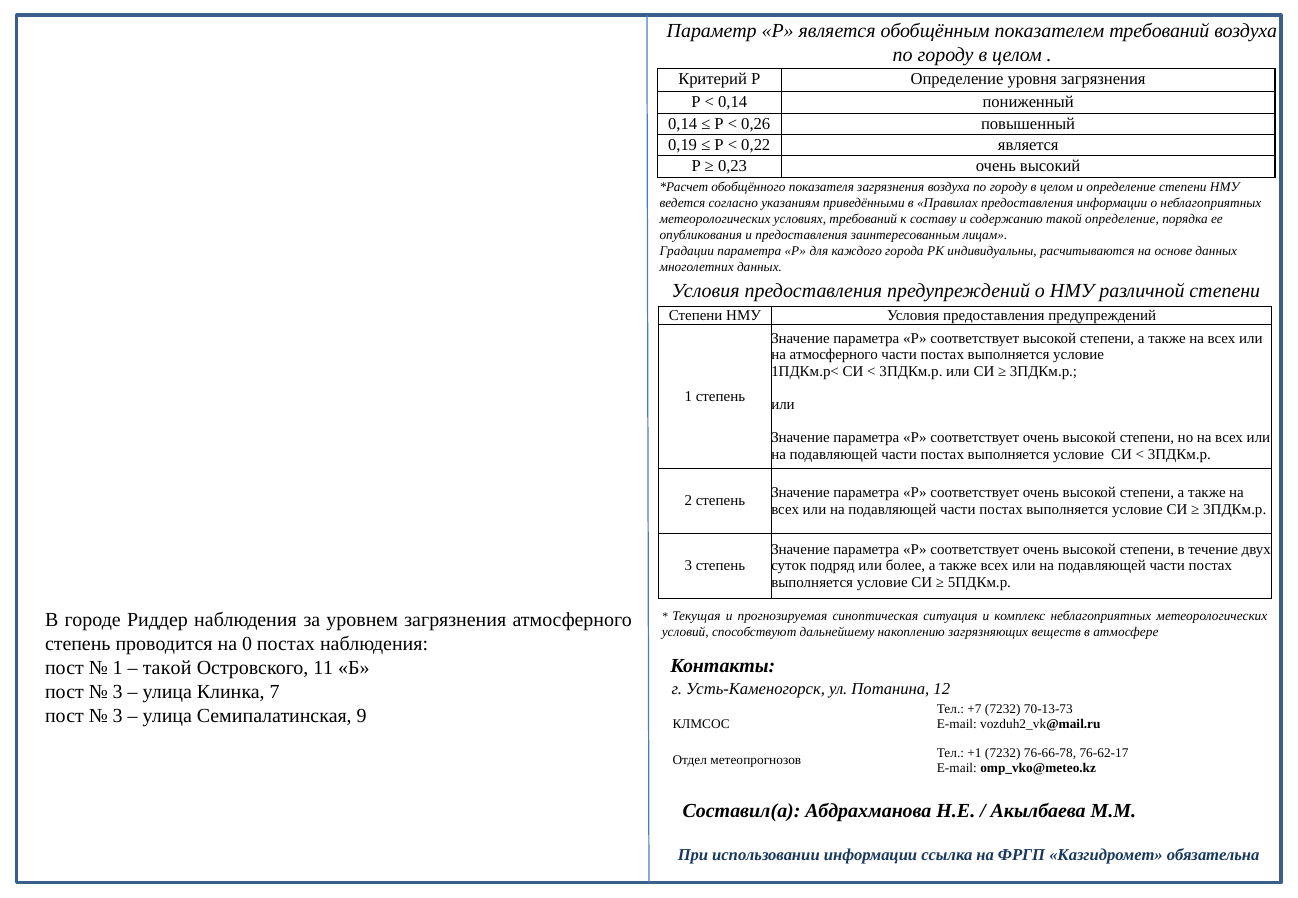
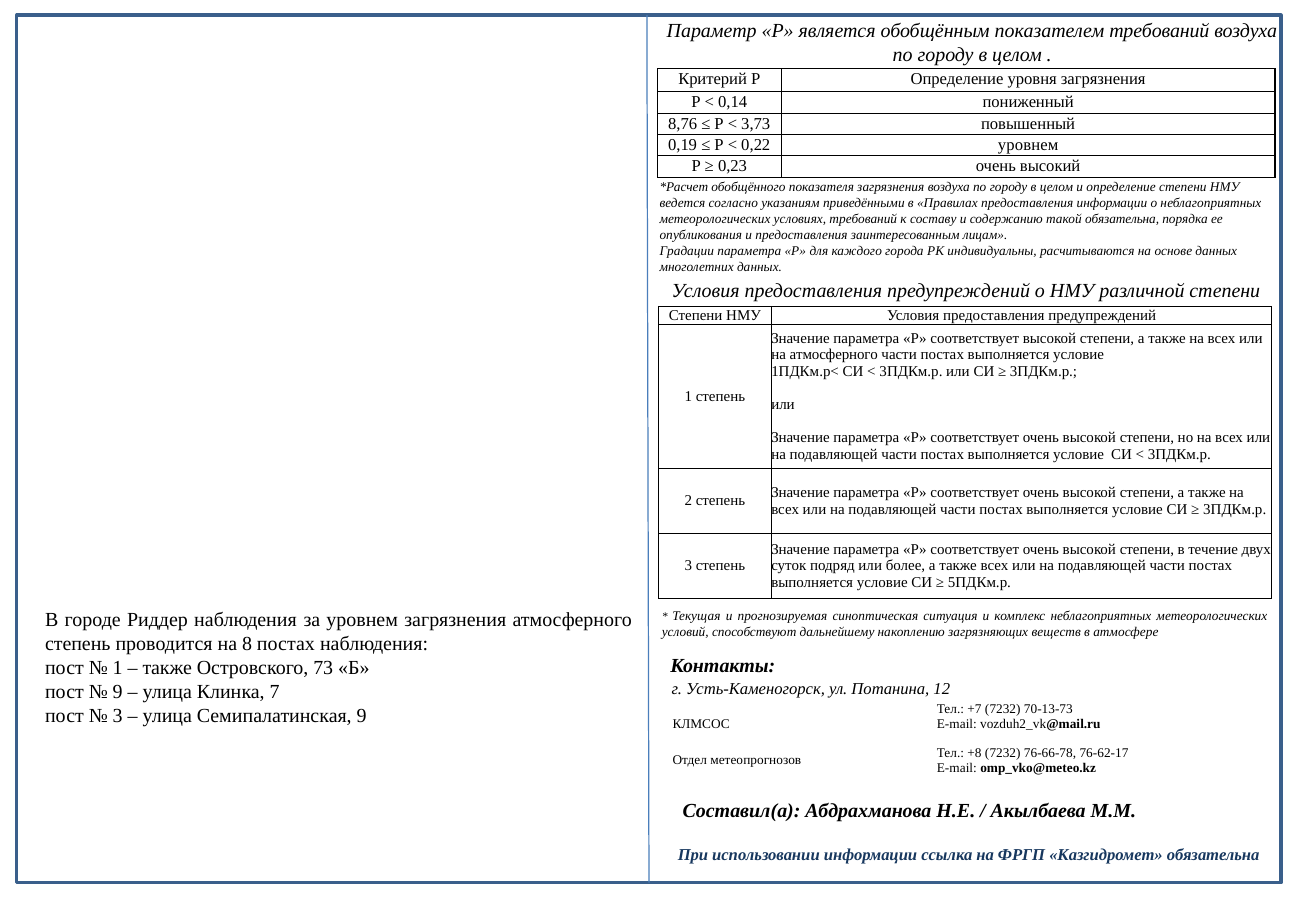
0,14: 0,14 -> 8,76 (683, 124)
0,26: 0,26 -> 3,73 (756, 124)
0,22 является: является -> уровнем (1028, 145)
такой определение: определение -> обязательна (1122, 219)
0: 0 -> 8 (247, 644)
такой: такой -> также (167, 668)
11: 11 -> 73 (323, 668)
3: 3 -> 9 (118, 692)
+1: +1 -> +8 (974, 754)
